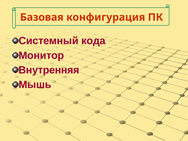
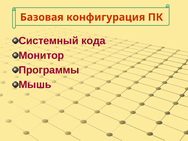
Внутренняя: Внутренняя -> Программы (49, 70)
